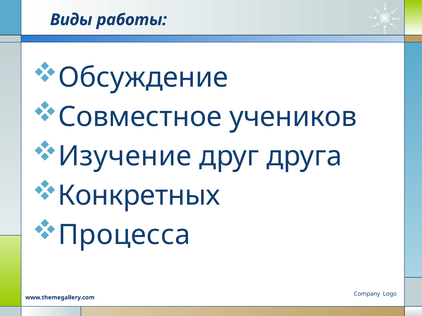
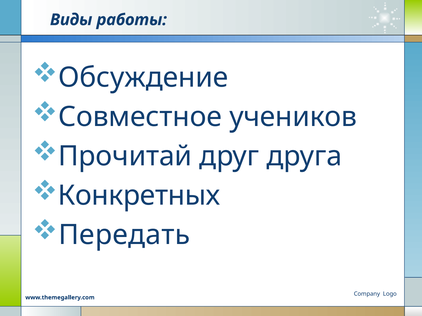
Изучение: Изучение -> Прочитай (125, 156)
Процесса: Процесса -> Передать (124, 235)
